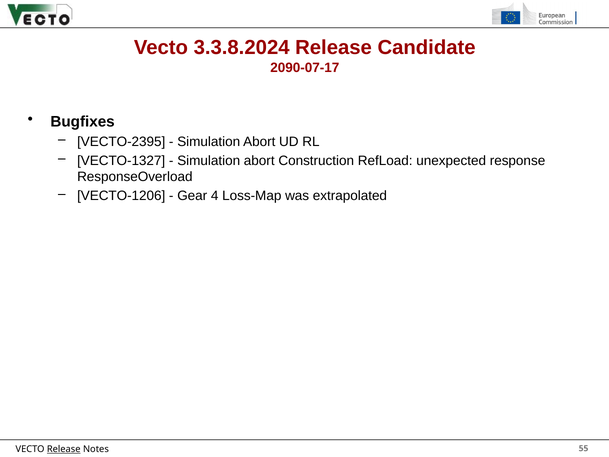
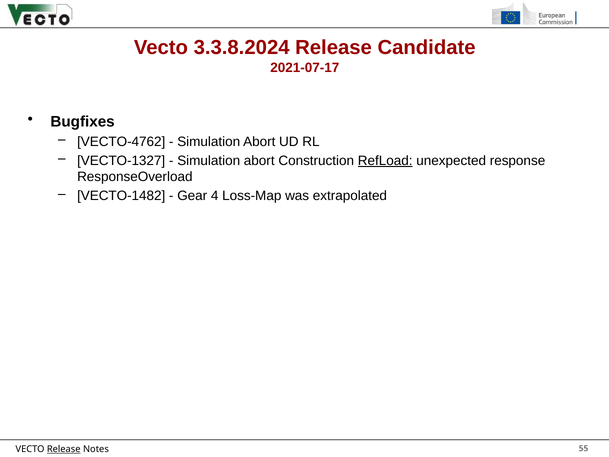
2090-07-17: 2090-07-17 -> 2021-07-17 (305, 68)
VECTO-2395: VECTO-2395 -> VECTO-4762 (121, 142)
RefLoad underline: none -> present (385, 160)
VECTO-1206: VECTO-1206 -> VECTO-1482 (121, 196)
